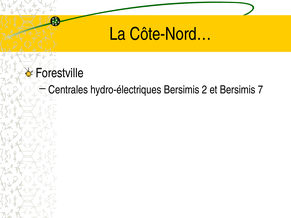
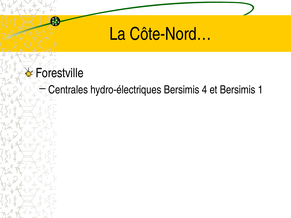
2: 2 -> 4 (205, 90)
7: 7 -> 1 (260, 90)
